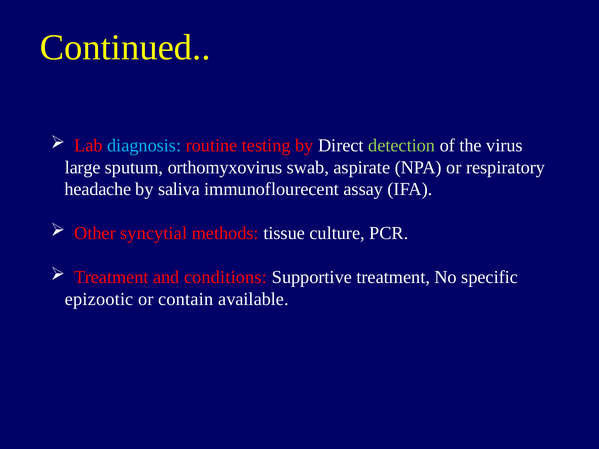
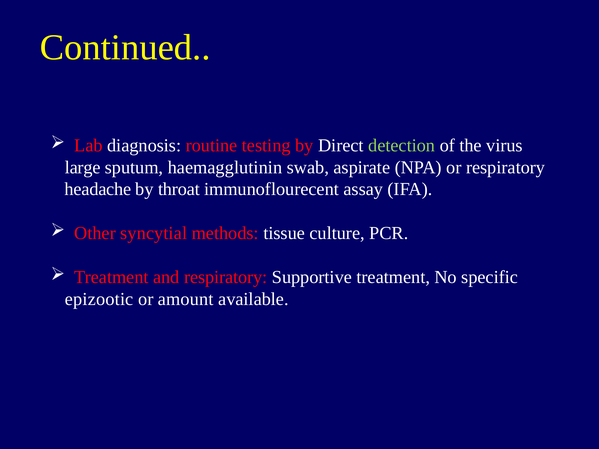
diagnosis colour: light blue -> white (144, 145)
orthomyxovirus: orthomyxovirus -> haemagglutinin (225, 167)
saliva: saliva -> throat (179, 189)
and conditions: conditions -> respiratory (226, 277)
contain: contain -> amount (186, 299)
